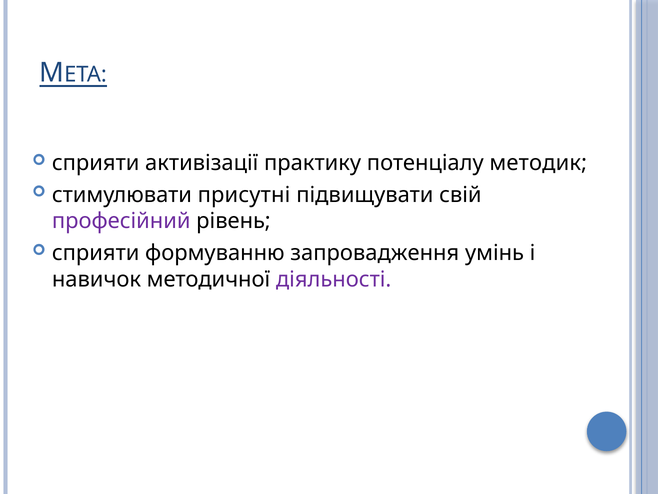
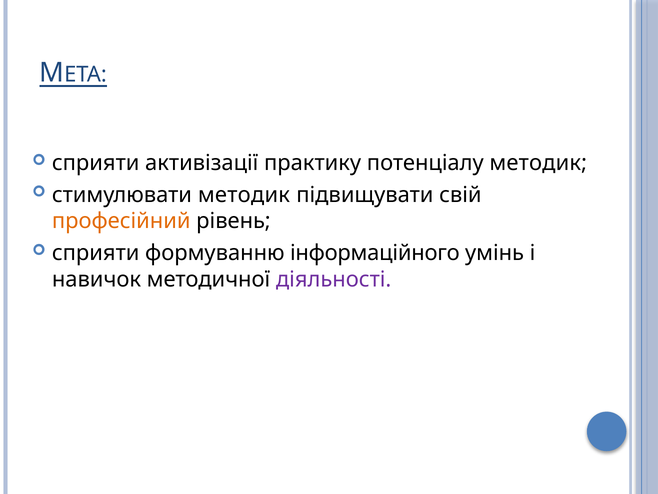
стимулювати присутні: присутні -> методик (244, 195)
професійний colour: purple -> orange (121, 221)
запровадження: запровадження -> інформаційного (375, 253)
